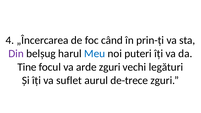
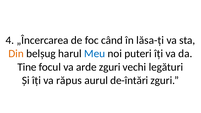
prin-ți: prin-ți -> lăsa-ți (150, 40)
Din colour: purple -> orange (16, 54)
suflet: suflet -> răpus (69, 80)
de-trece: de-trece -> de-întări (129, 80)
